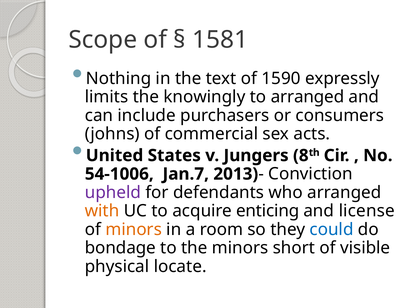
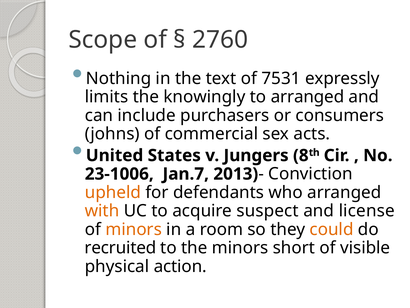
1581: 1581 -> 2760 (220, 40)
1590: 1590 -> 7531 (281, 78)
54-1006: 54-1006 -> 23-1006 (119, 174)
upheld colour: purple -> orange (113, 192)
enticing: enticing -> suspect (268, 211)
could colour: blue -> orange (332, 229)
bondage: bondage -> recruited (120, 247)
locate: locate -> action (180, 266)
